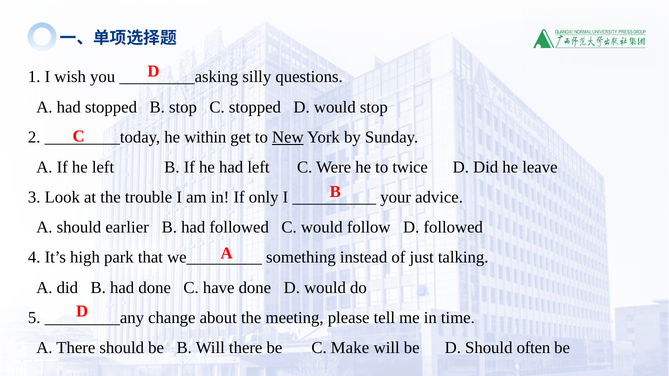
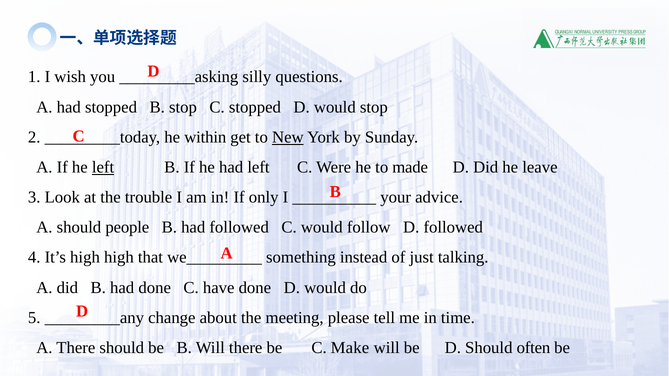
left underline: none -> present (103, 167)
twice: twice -> made (410, 167)
earlier: earlier -> people (127, 228)
high park: park -> high (119, 258)
